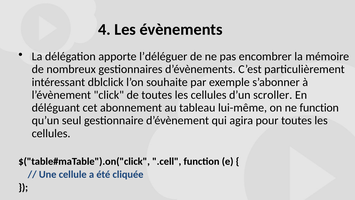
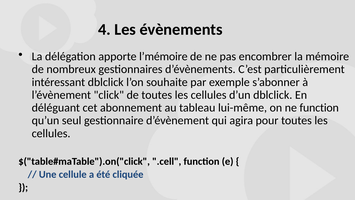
l’déléguer: l’déléguer -> l’mémoire (163, 56)
d’un scroller: scroller -> dblclick (273, 95)
